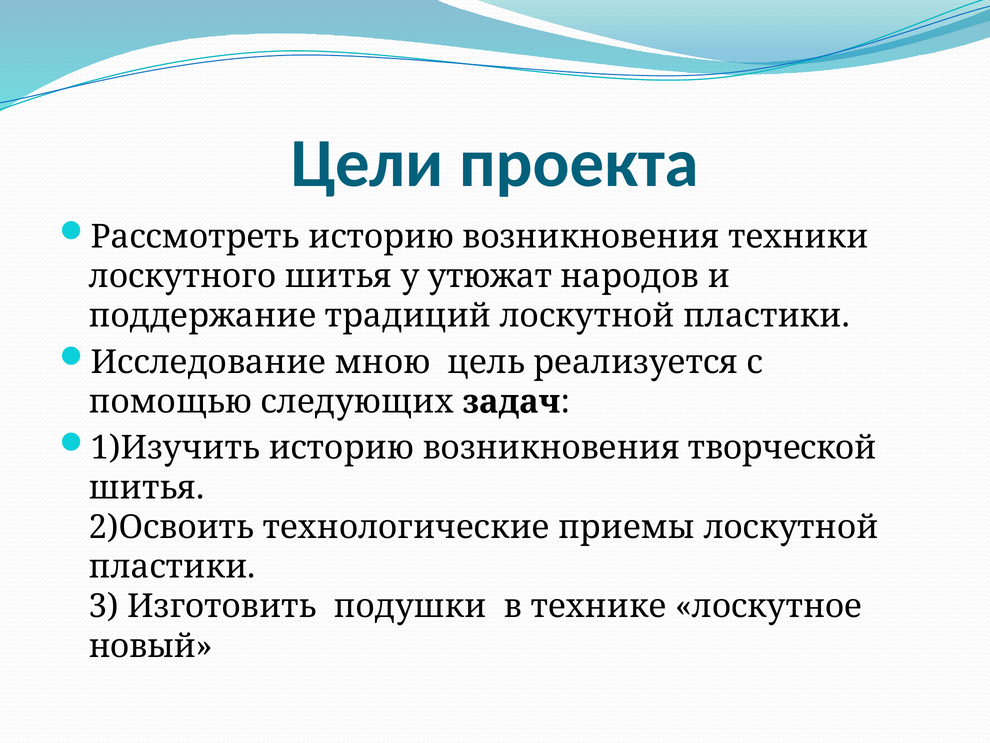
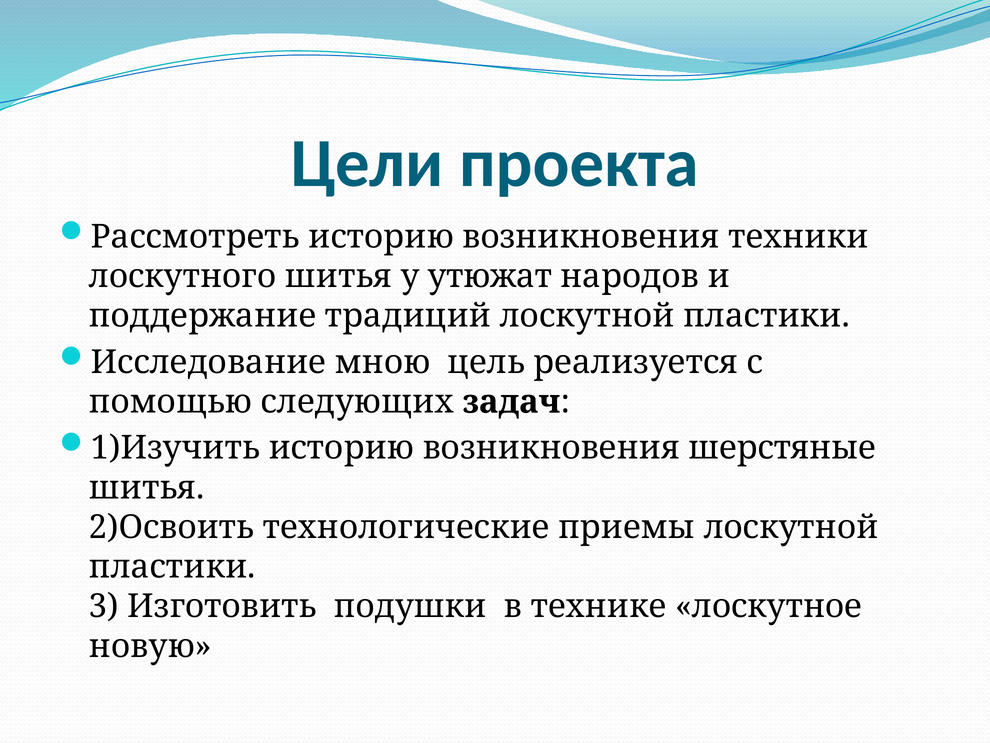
творческой: творческой -> шерстяные (782, 448)
новый: новый -> новую (150, 646)
